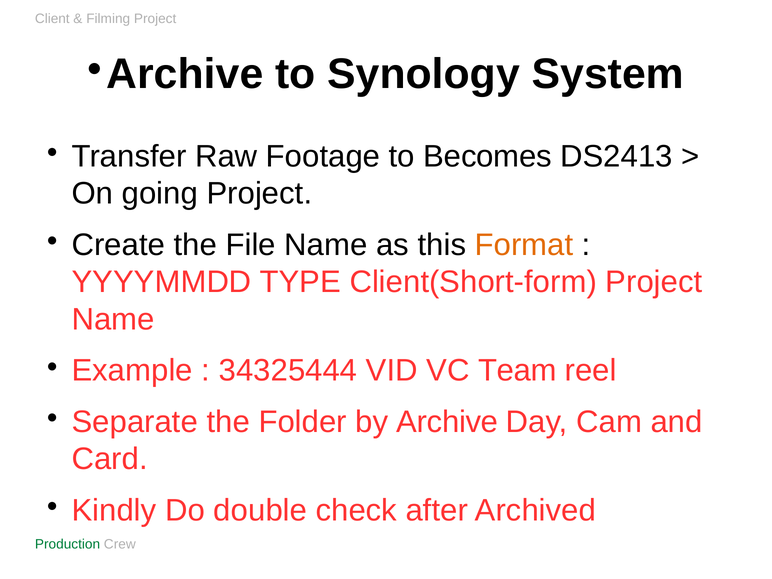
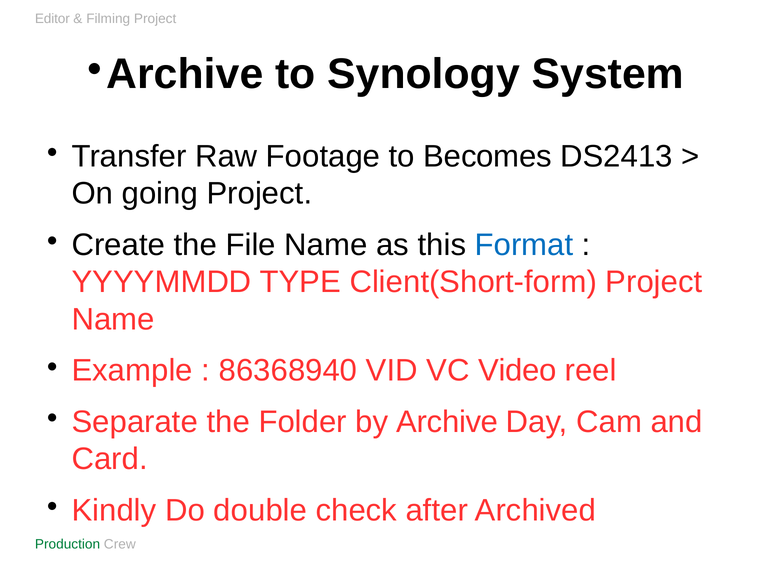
Client: Client -> Editor (52, 19)
Format colour: orange -> blue (524, 245)
34325444: 34325444 -> 86368940 (288, 371)
Team: Team -> Video (517, 371)
